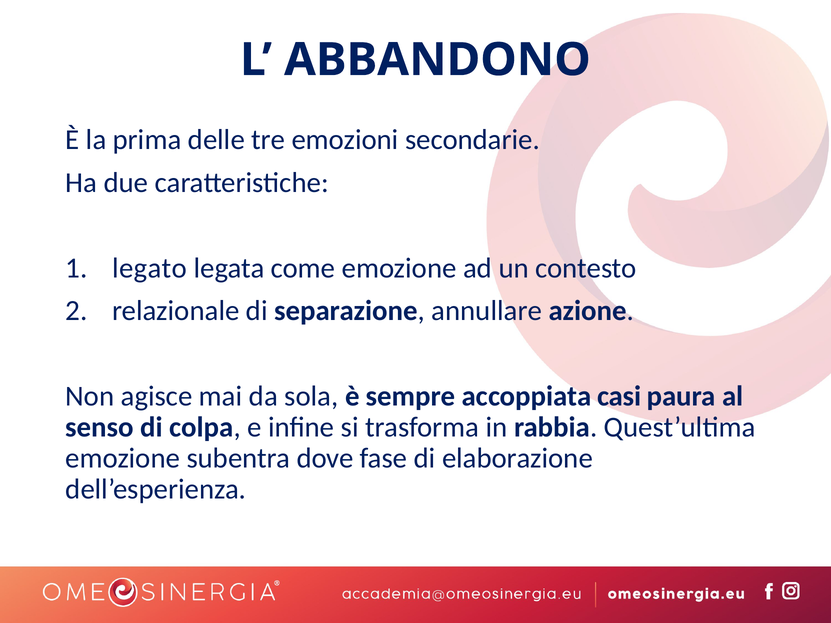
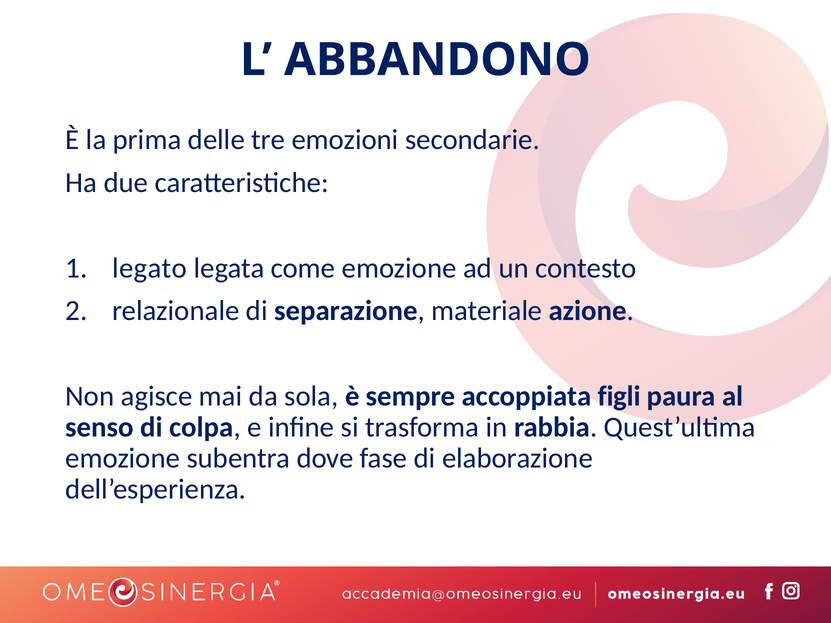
annullare: annullare -> materiale (487, 311)
casi: casi -> figli (619, 396)
